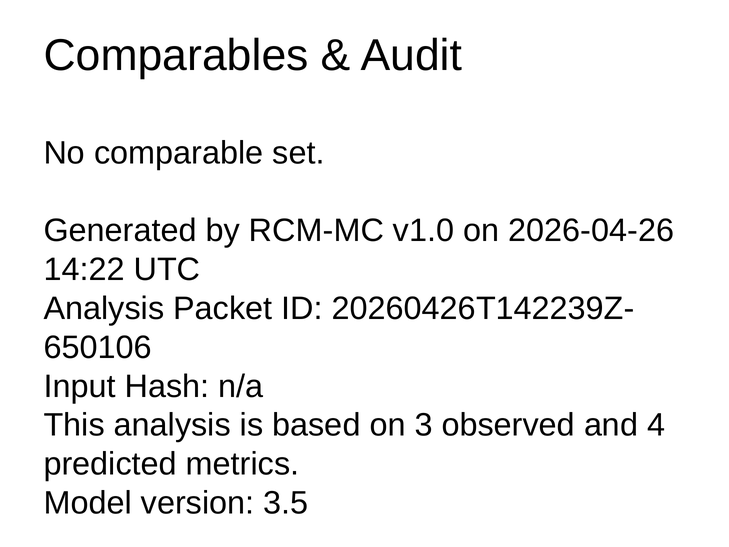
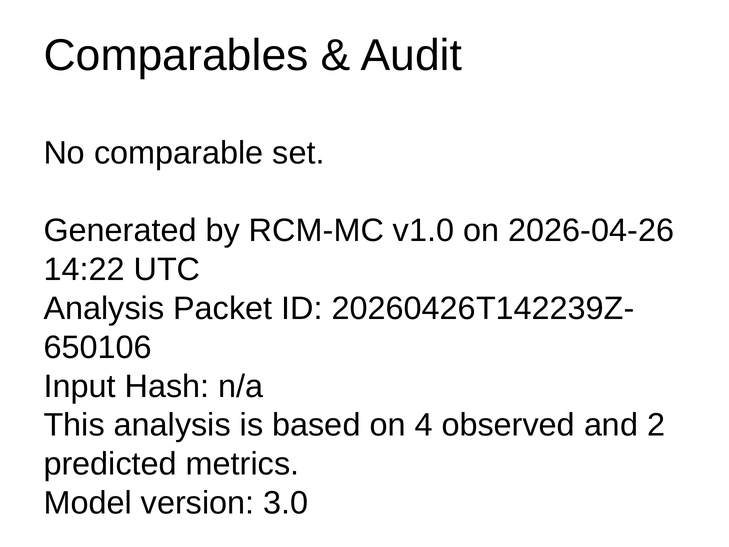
3: 3 -> 4 (424, 425)
4: 4 -> 2 (656, 425)
3.5: 3.5 -> 3.0 (286, 503)
